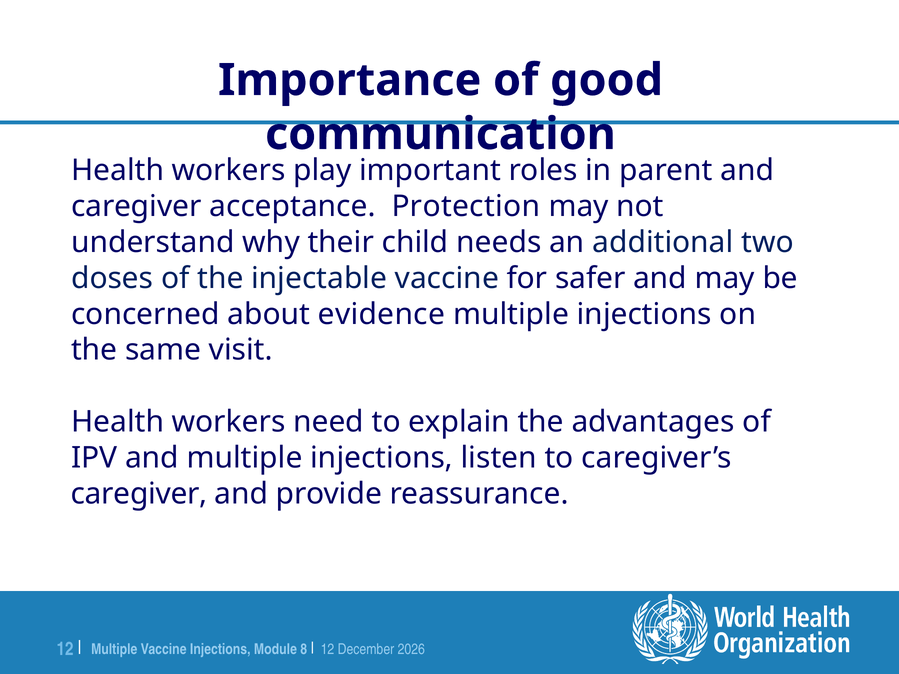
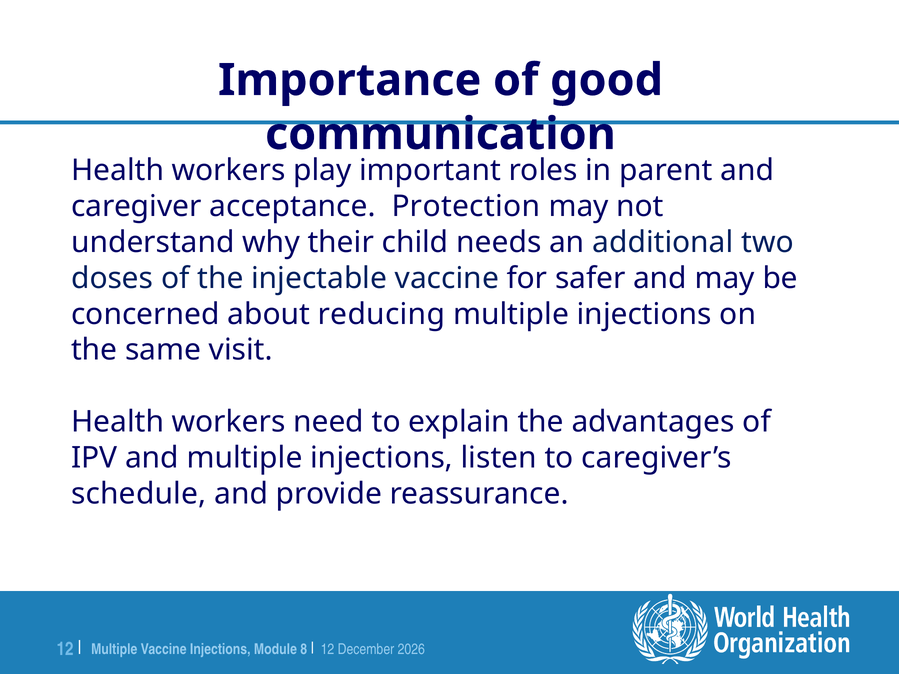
evidence: evidence -> reducing (381, 314)
caregiver: caregiver -> schedule (139, 494)
